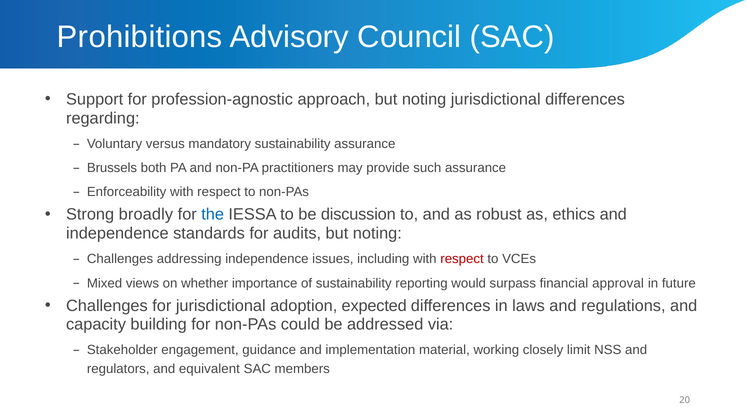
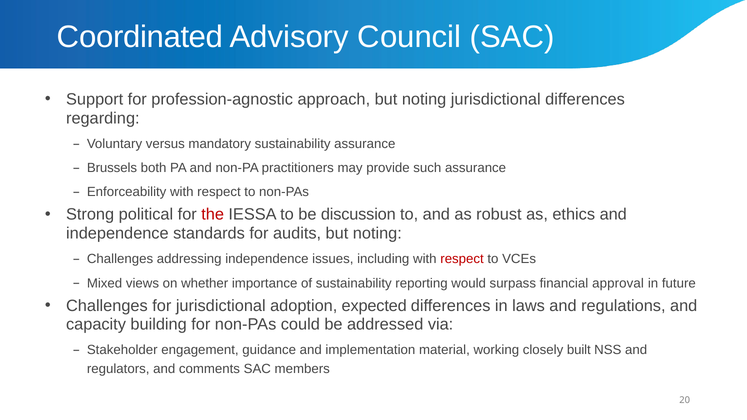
Prohibitions: Prohibitions -> Coordinated (140, 37)
broadly: broadly -> political (146, 215)
the colour: blue -> red (213, 215)
limit: limit -> built (579, 350)
equivalent: equivalent -> comments (209, 369)
